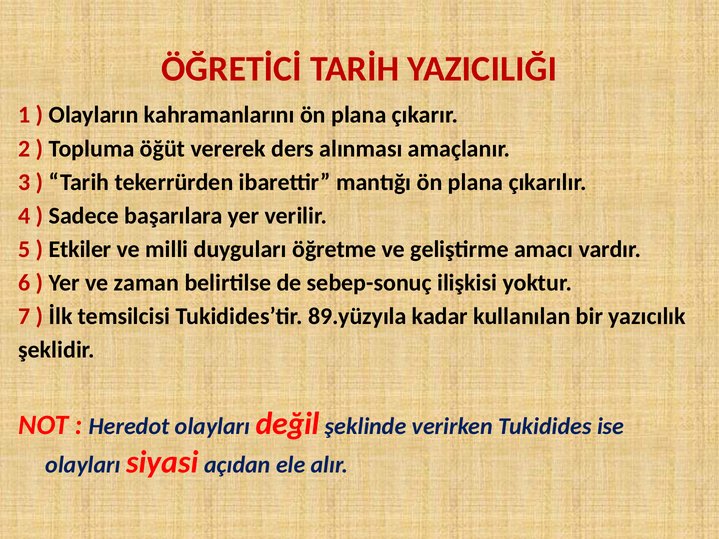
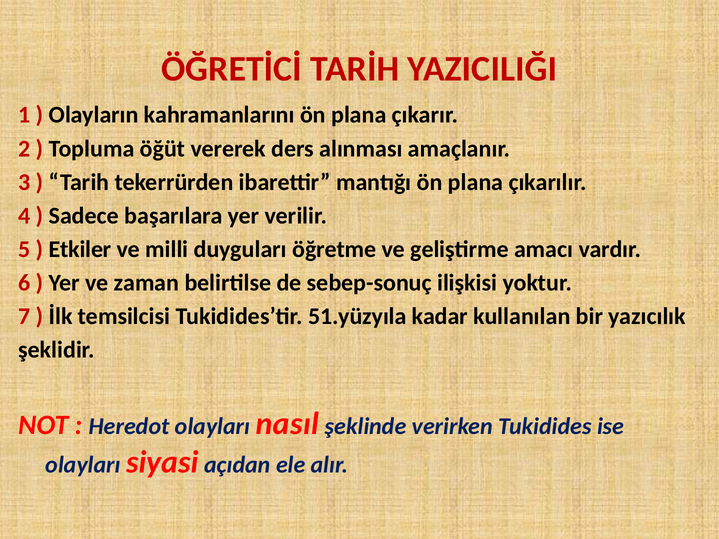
89.yüzyıla: 89.yüzyıla -> 51.yüzyıla (357, 316)
değil: değil -> nasıl (287, 424)
